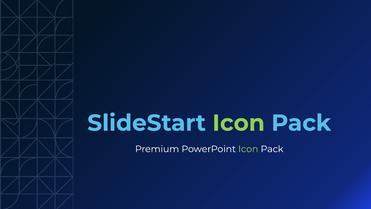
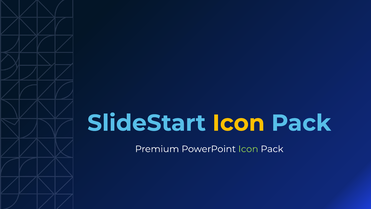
Icon colour: light green -> yellow (239, 123)
